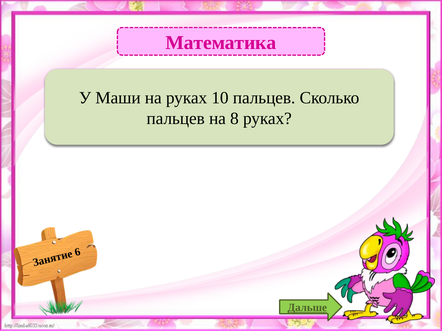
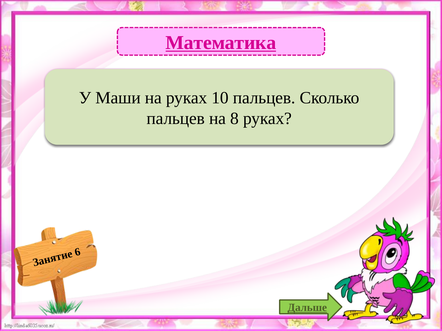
Математика underline: none -> present (221, 43)
